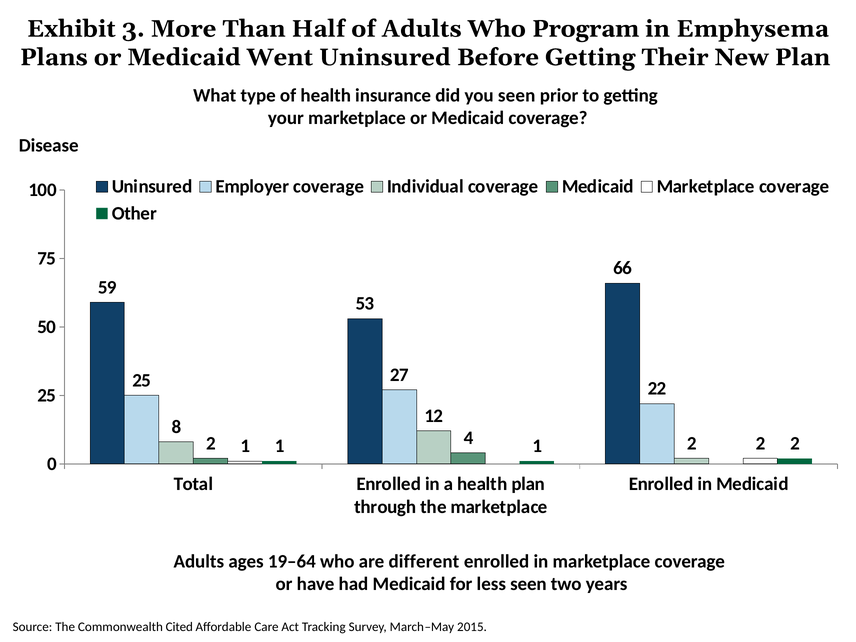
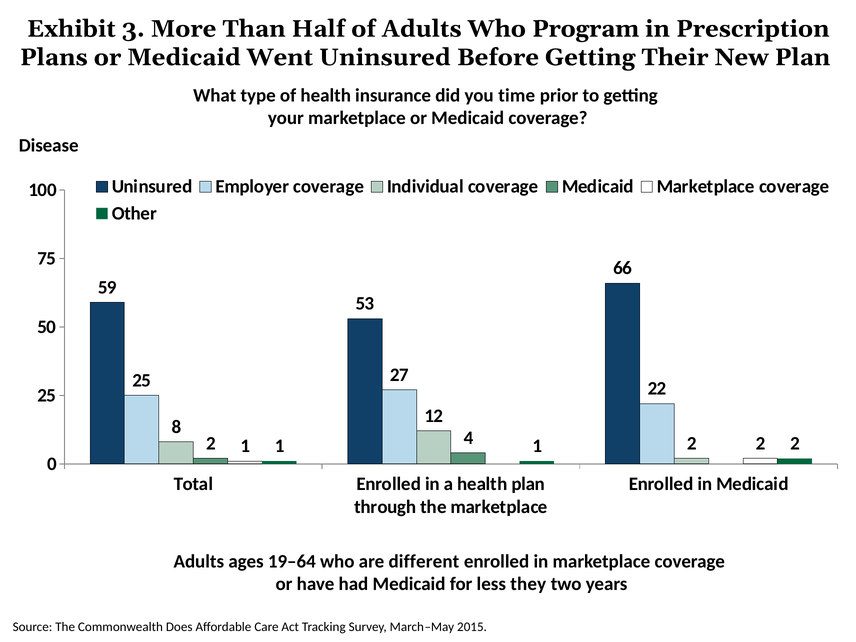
Emphysema: Emphysema -> Prescription (753, 29)
you seen: seen -> time (517, 95)
less seen: seen -> they (528, 584)
Cited: Cited -> Does (179, 627)
